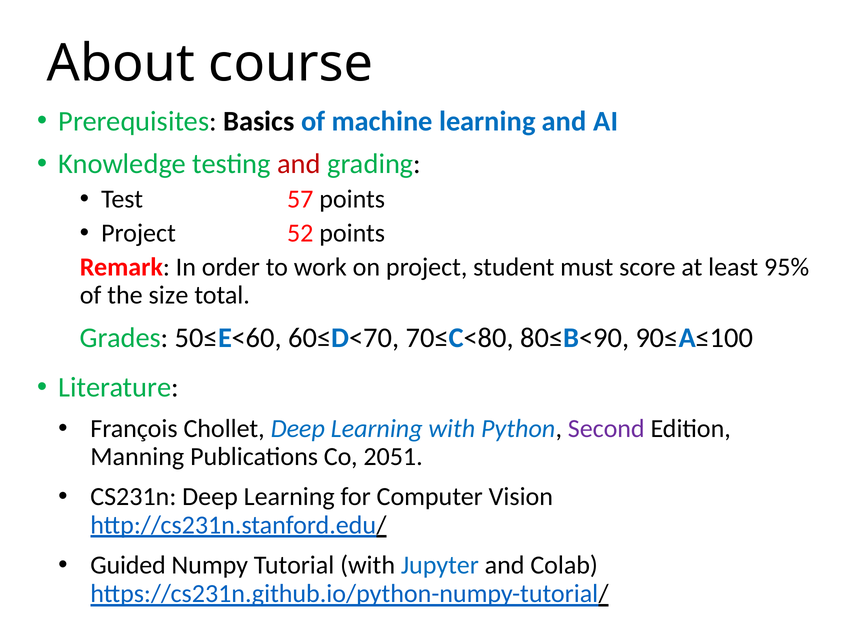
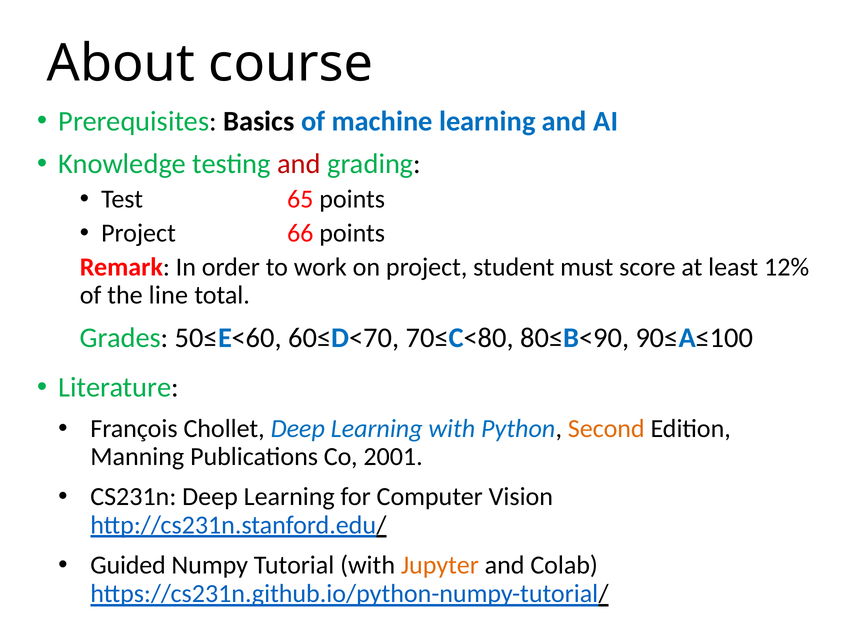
57: 57 -> 65 (300, 199)
52: 52 -> 66 (300, 233)
95%: 95% -> 12% (787, 267)
size: size -> line (168, 296)
Second colour: purple -> orange (606, 429)
2051: 2051 -> 2001 (393, 457)
Jupyter colour: blue -> orange (440, 566)
